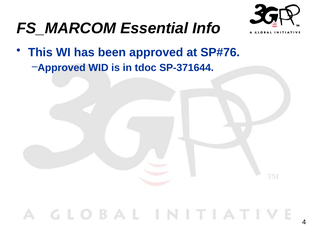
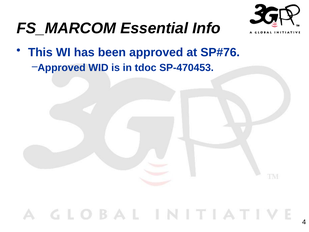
SP-371644: SP-371644 -> SP-470453 (187, 68)
